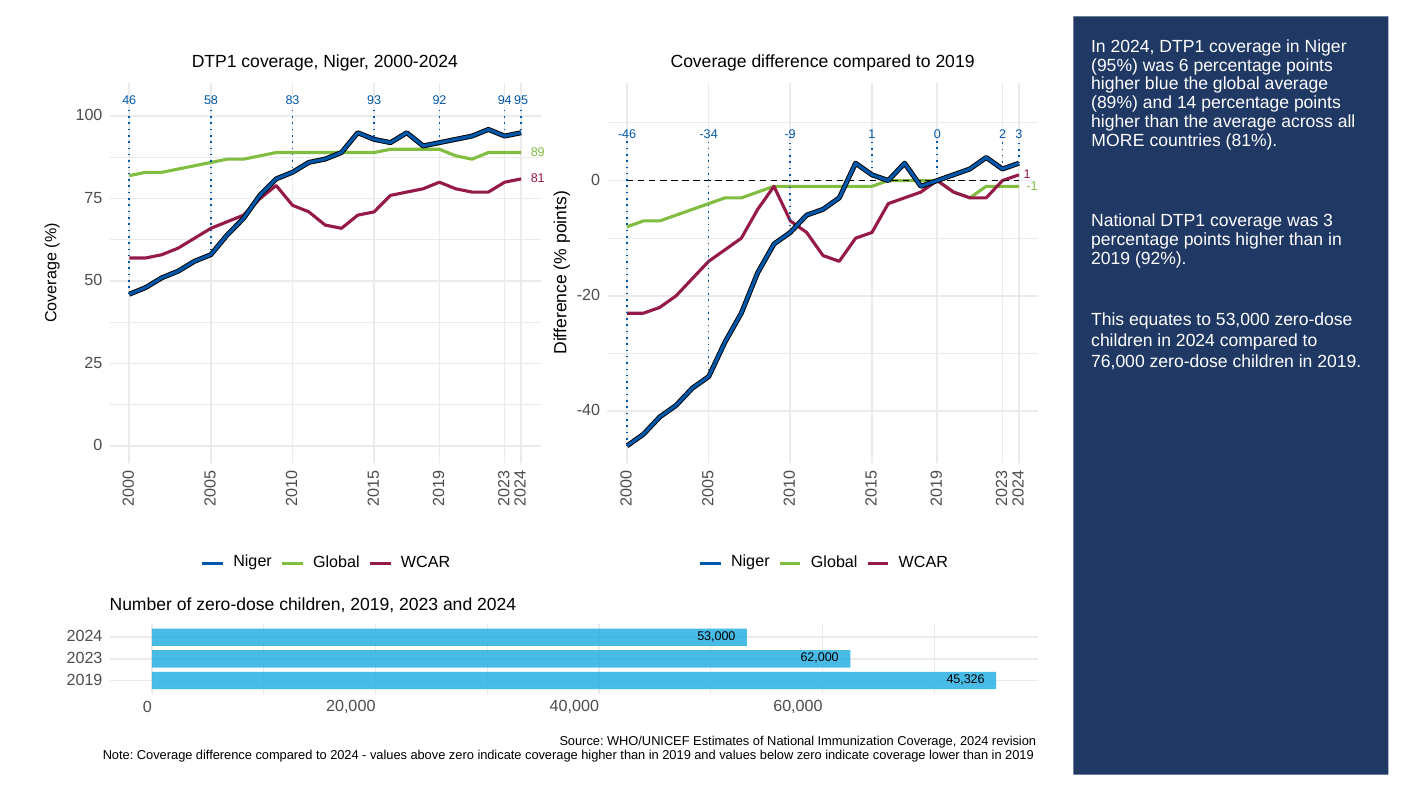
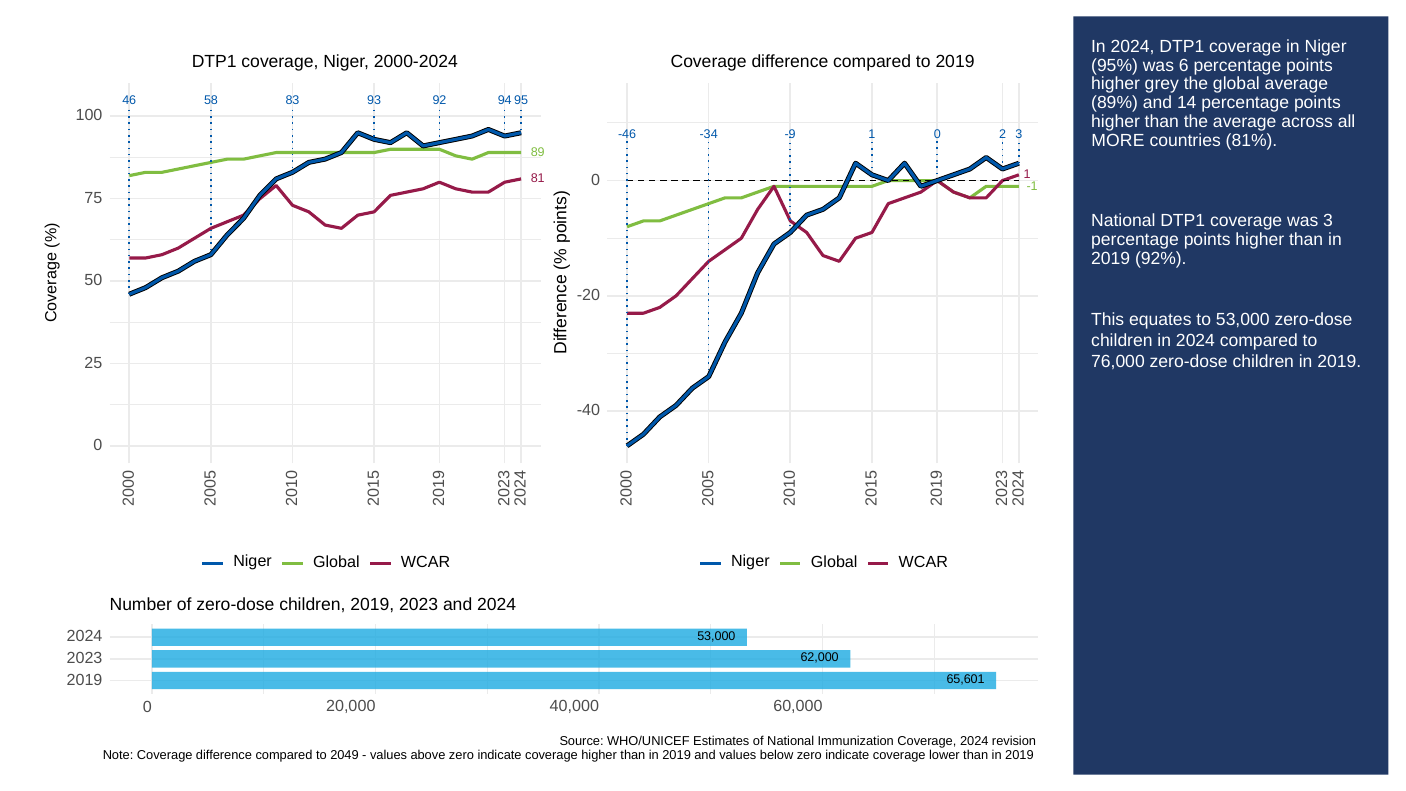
blue: blue -> grey (1162, 84)
45,326: 45,326 -> 65,601 (966, 679)
to 2024: 2024 -> 2049 (344, 755)
